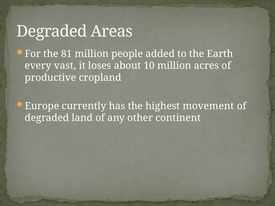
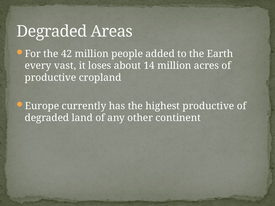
81: 81 -> 42 (67, 54)
10: 10 -> 14 (149, 66)
highest movement: movement -> productive (208, 106)
